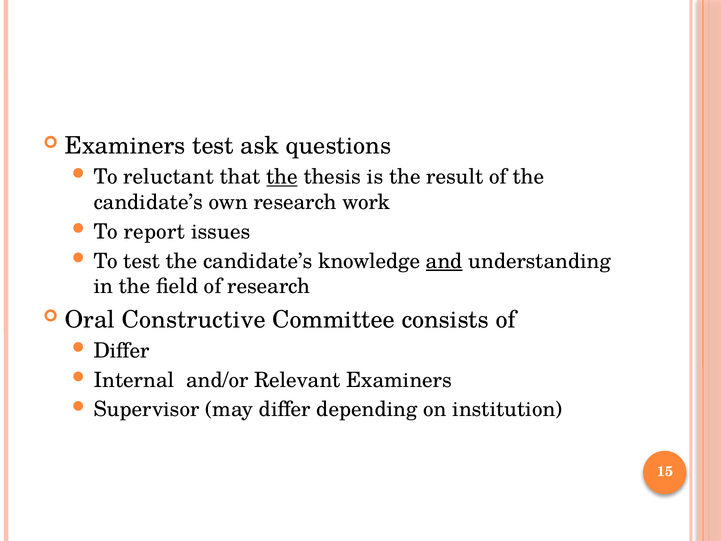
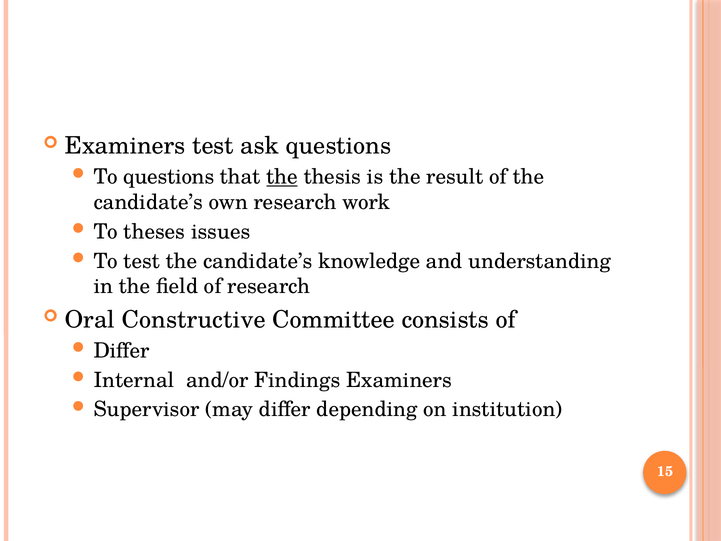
To reluctant: reluctant -> questions (169, 177)
report: report -> theses (154, 232)
and underline: present -> none (444, 261)
Relevant: Relevant -> Findings (297, 380)
